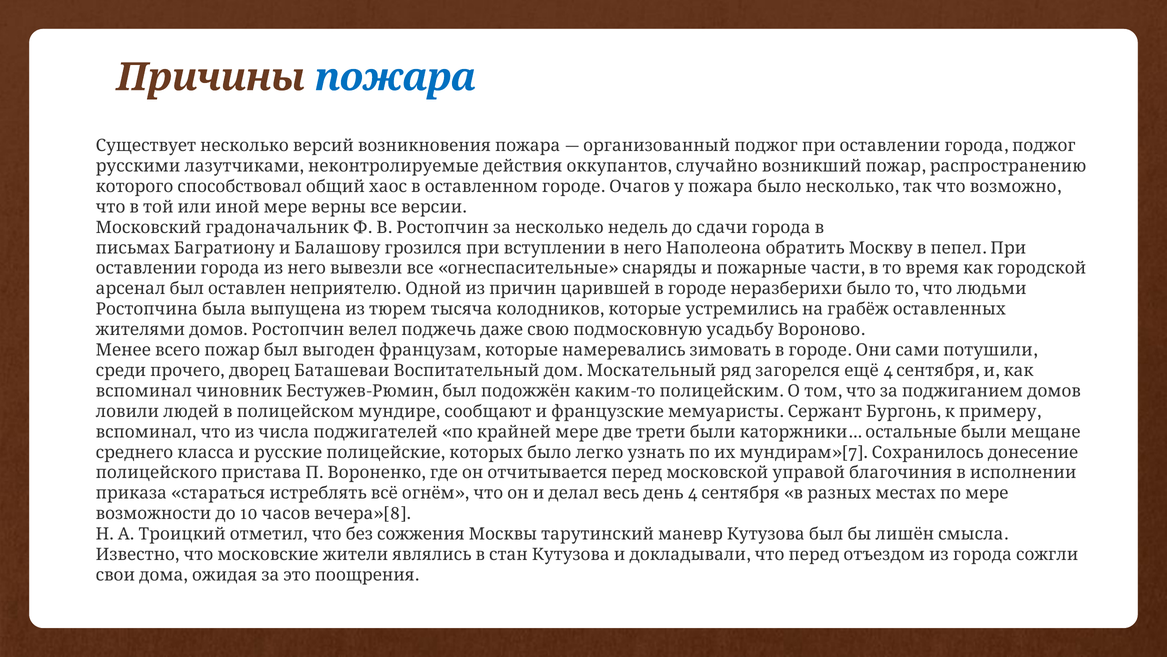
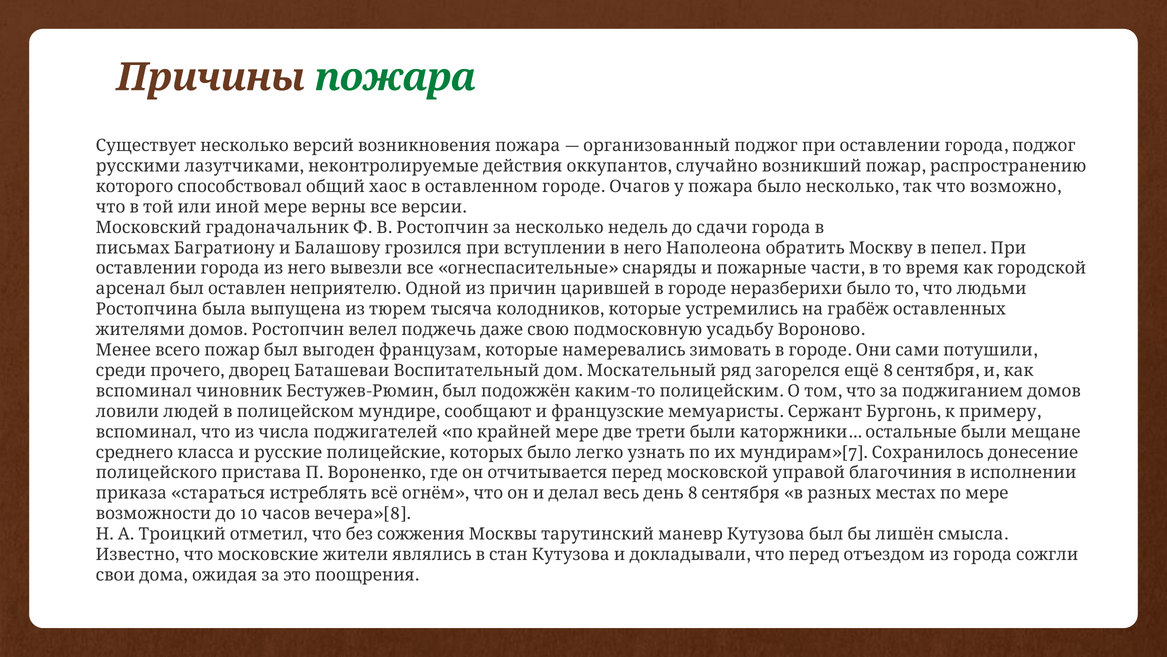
пожара colour: blue -> green (395, 77)
4: 4 -> 8 (888, 370)
4: 4 -> 8 (693, 493)
